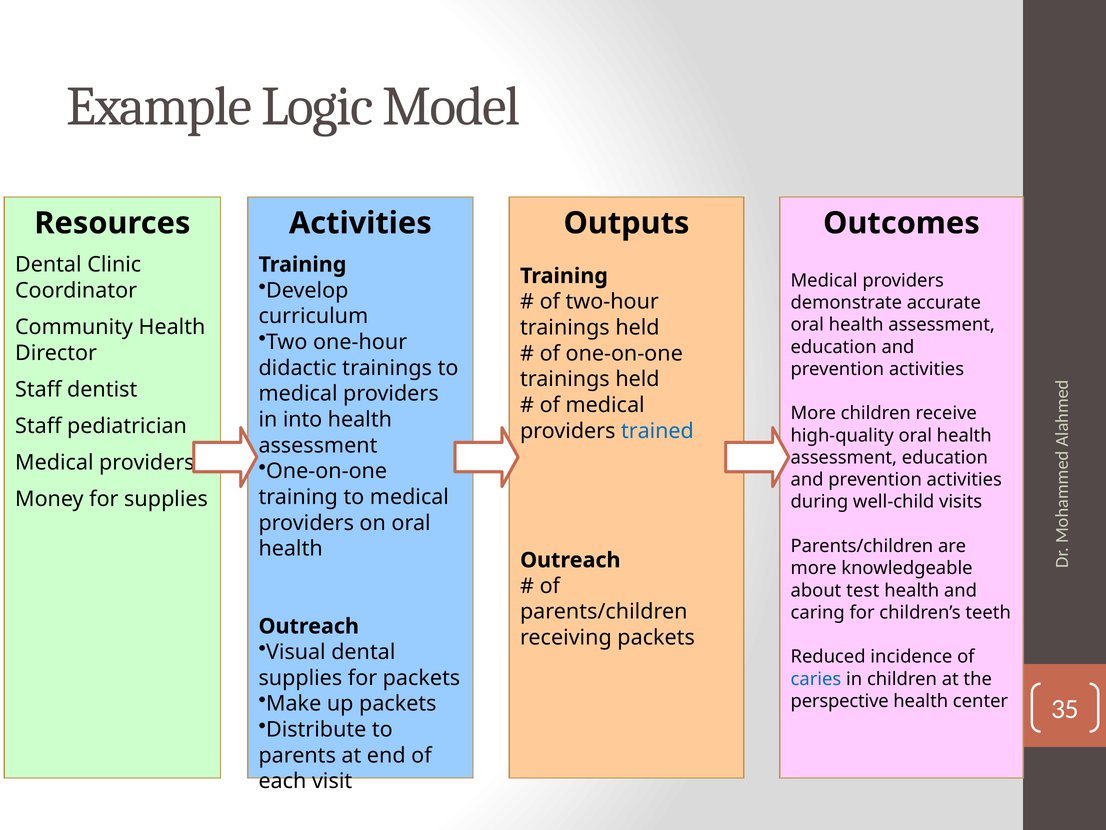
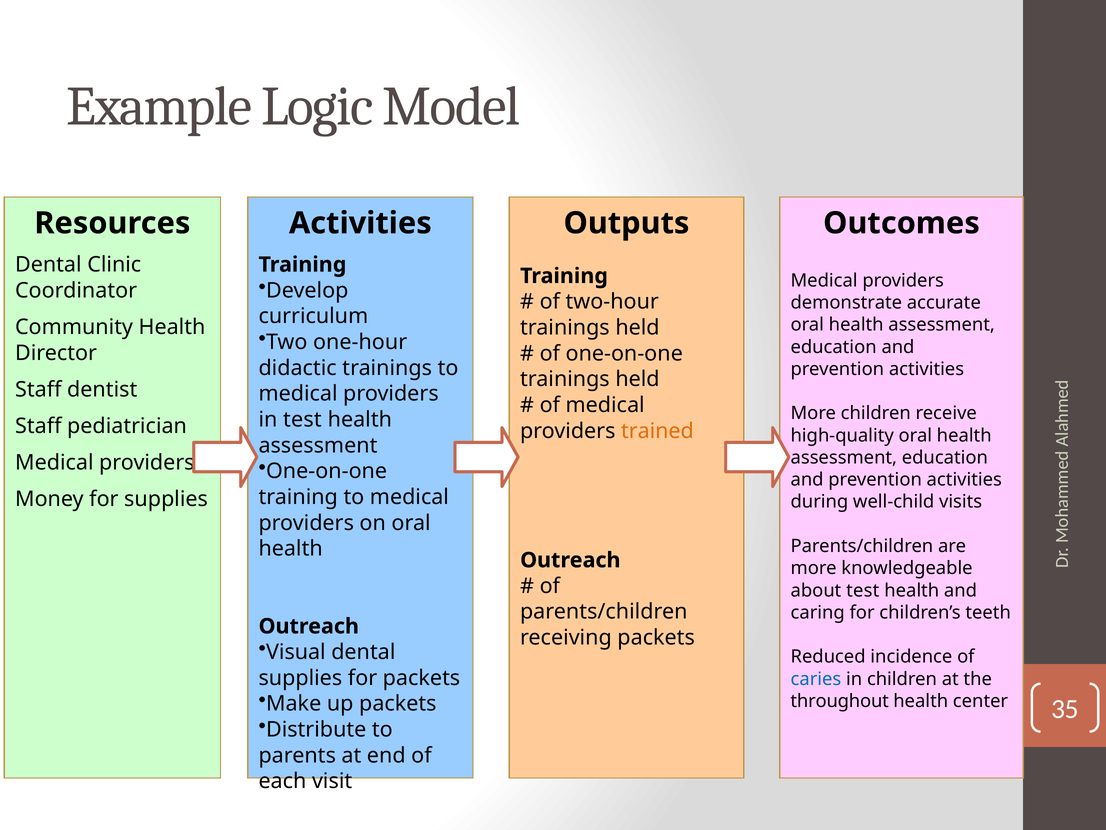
in into: into -> test (302, 419)
trained colour: blue -> orange (657, 431)
perspective: perspective -> throughout (840, 701)
